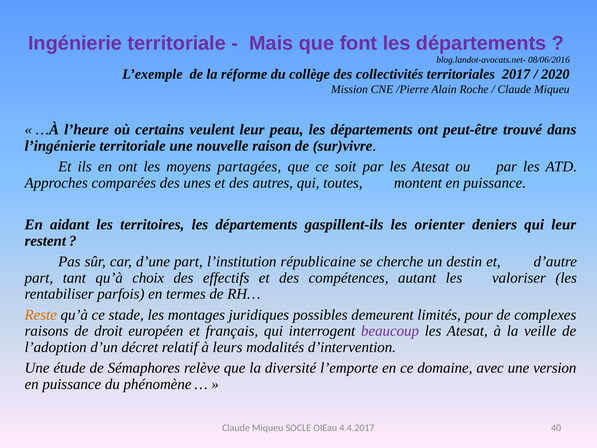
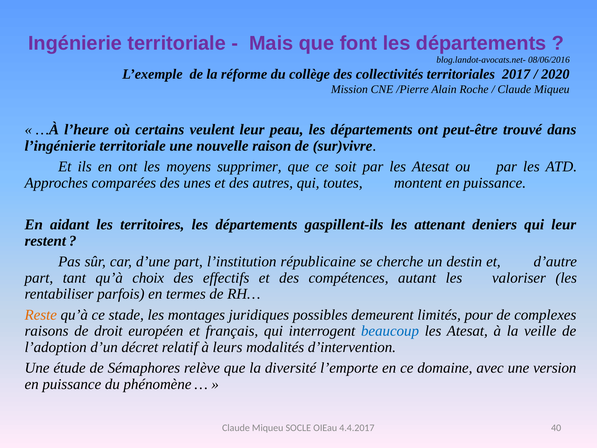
partagées: partagées -> supprimer (249, 167)
orienter: orienter -> attenant (440, 225)
beaucoup colour: purple -> blue (390, 331)
